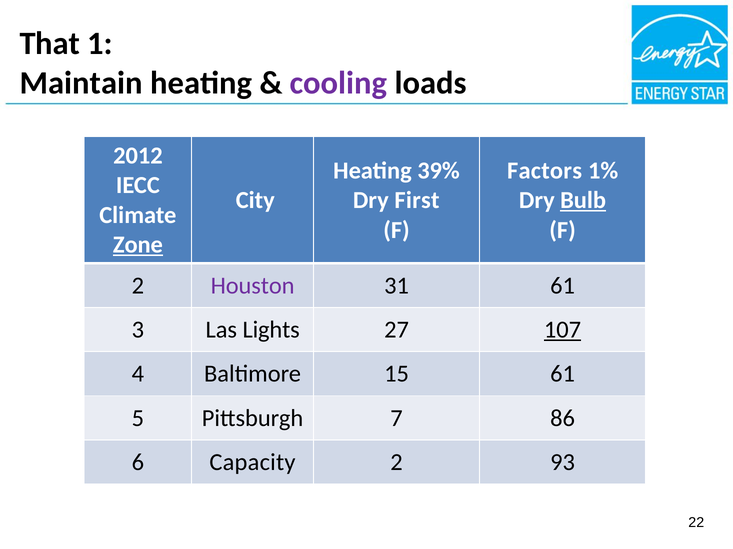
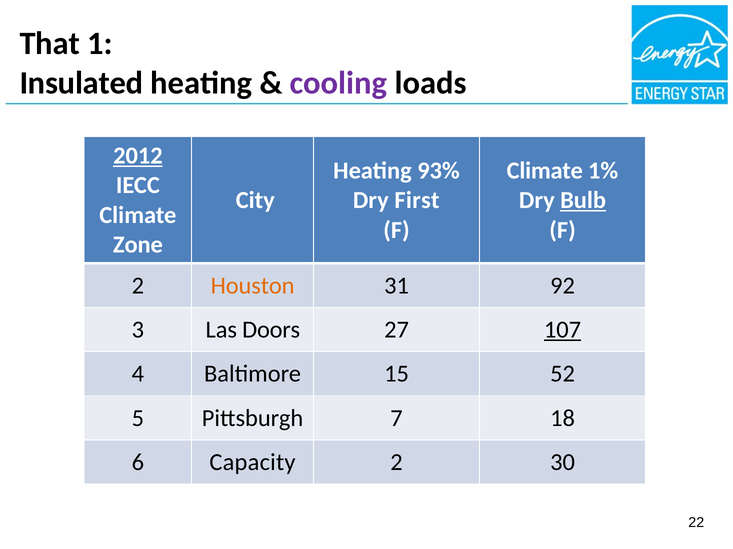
Maintain: Maintain -> Insulated (81, 83)
2012 underline: none -> present (138, 156)
39%: 39% -> 93% (439, 171)
Factors: Factors -> Climate (545, 171)
Zone underline: present -> none (138, 245)
Houston colour: purple -> orange (253, 286)
31 61: 61 -> 92 (563, 286)
Lights: Lights -> Doors (271, 330)
15 61: 61 -> 52 (563, 374)
86: 86 -> 18 (563, 419)
93: 93 -> 30 (563, 463)
